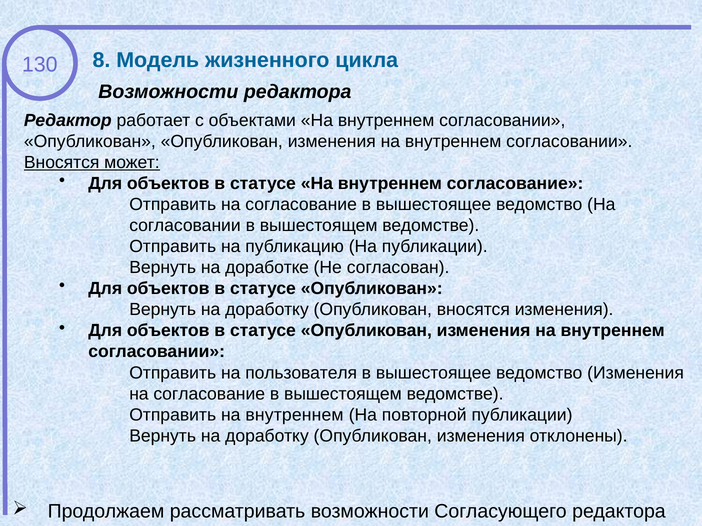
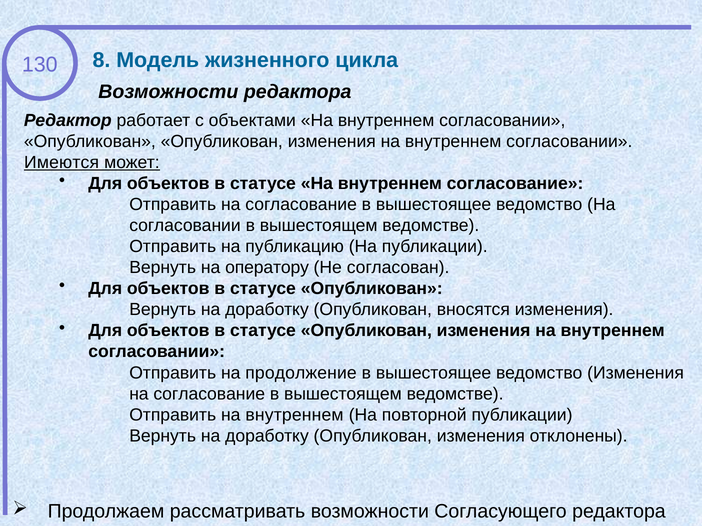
Вносятся: Вносятся -> Имеются (62, 162)
доработке: доработке -> оператору (267, 268)
пользователя: пользователя -> продолжение (301, 373)
